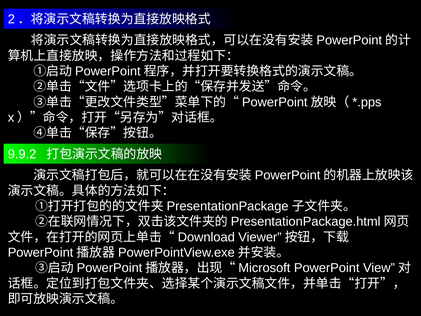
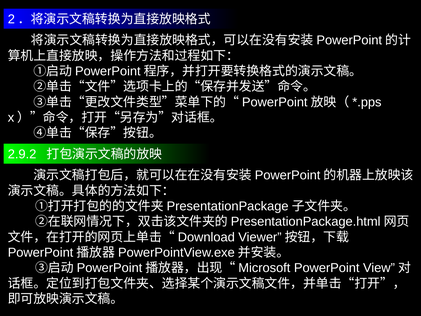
9.9.2: 9.9.2 -> 2.9.2 (22, 154)
